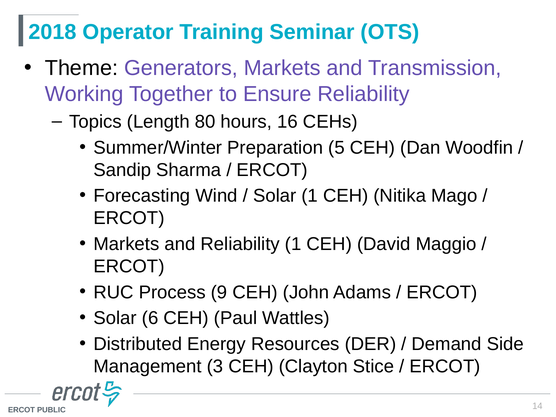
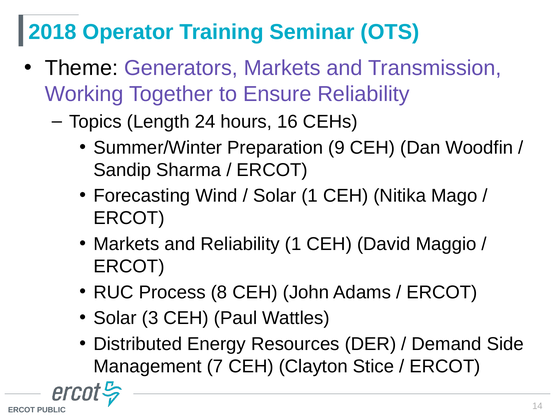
80: 80 -> 24 (205, 122)
5: 5 -> 9 (336, 148)
9: 9 -> 8 (219, 292)
6: 6 -> 3 (150, 318)
3: 3 -> 7 (215, 366)
